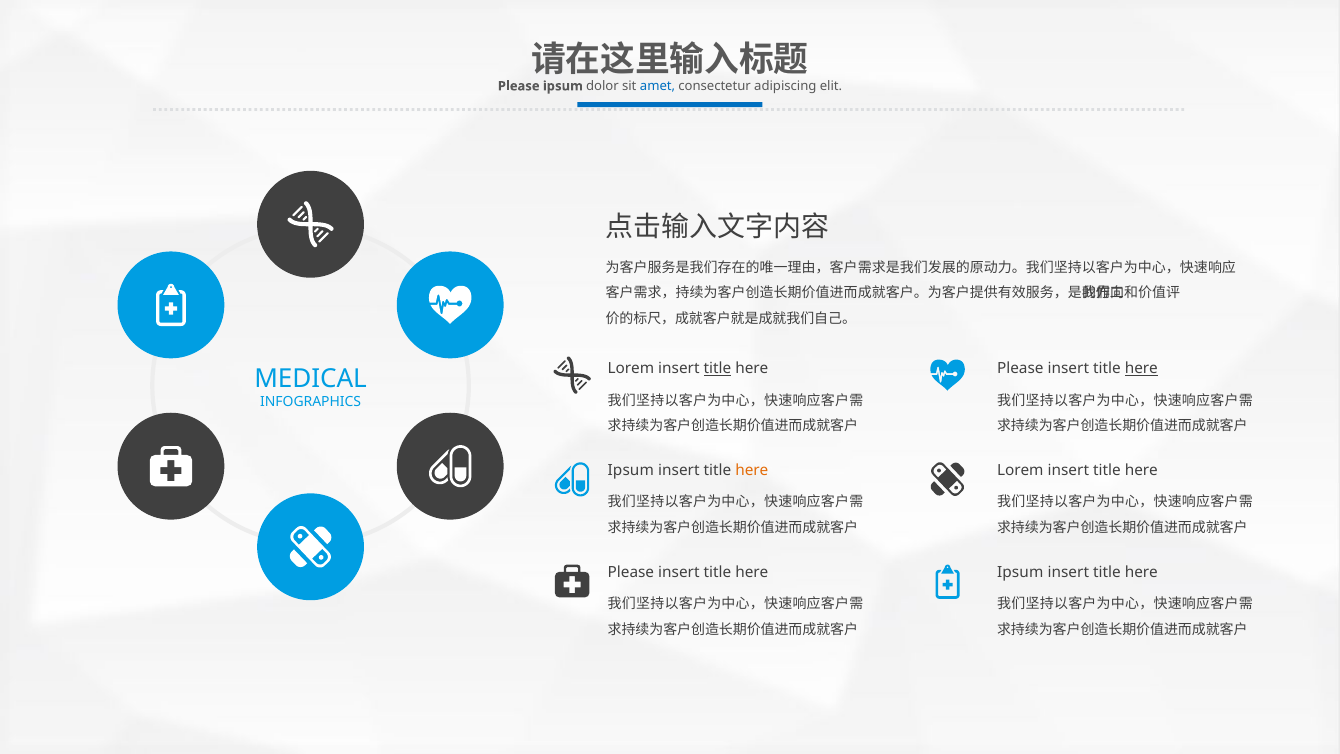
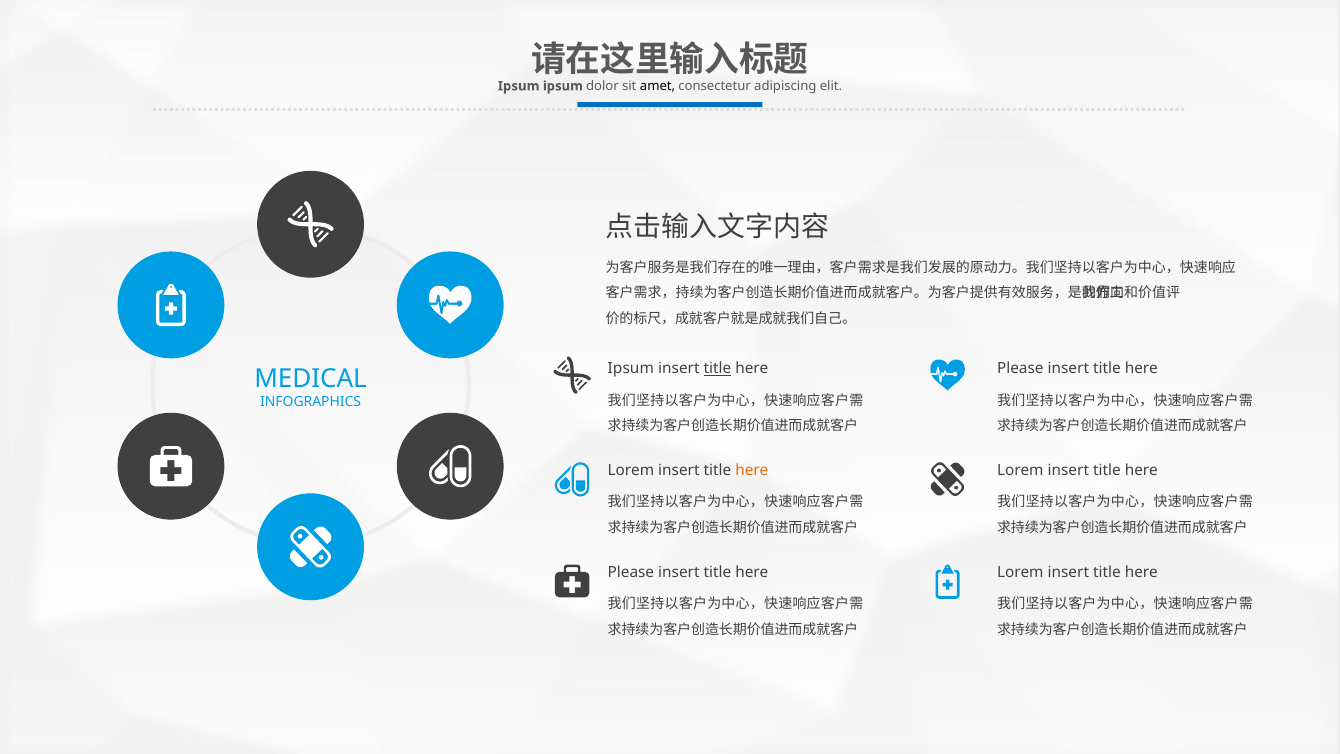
Please: Please -> Ipsum (519, 86)
amet colour: blue -> black (658, 86)
Lorem: Lorem -> Ipsum (631, 368)
here underline: present -> none (1141, 368)
Ipsum: Ipsum -> Lorem (631, 470)
Ipsum: Ipsum -> Lorem (1020, 572)
